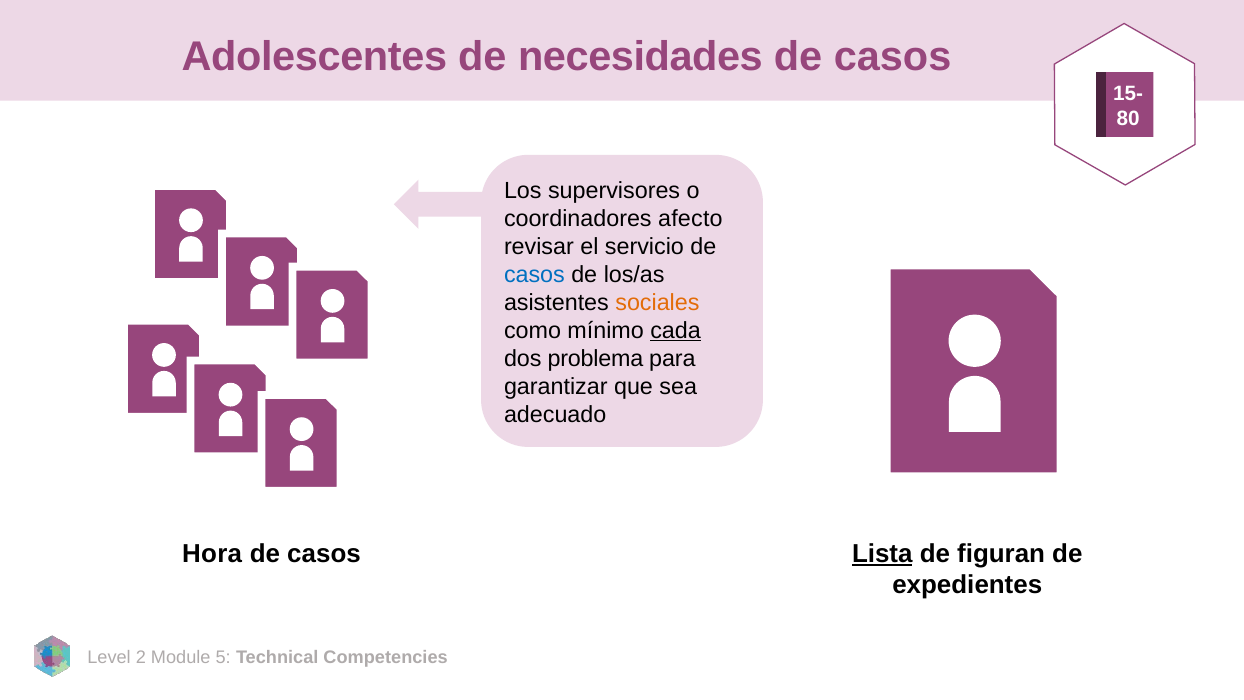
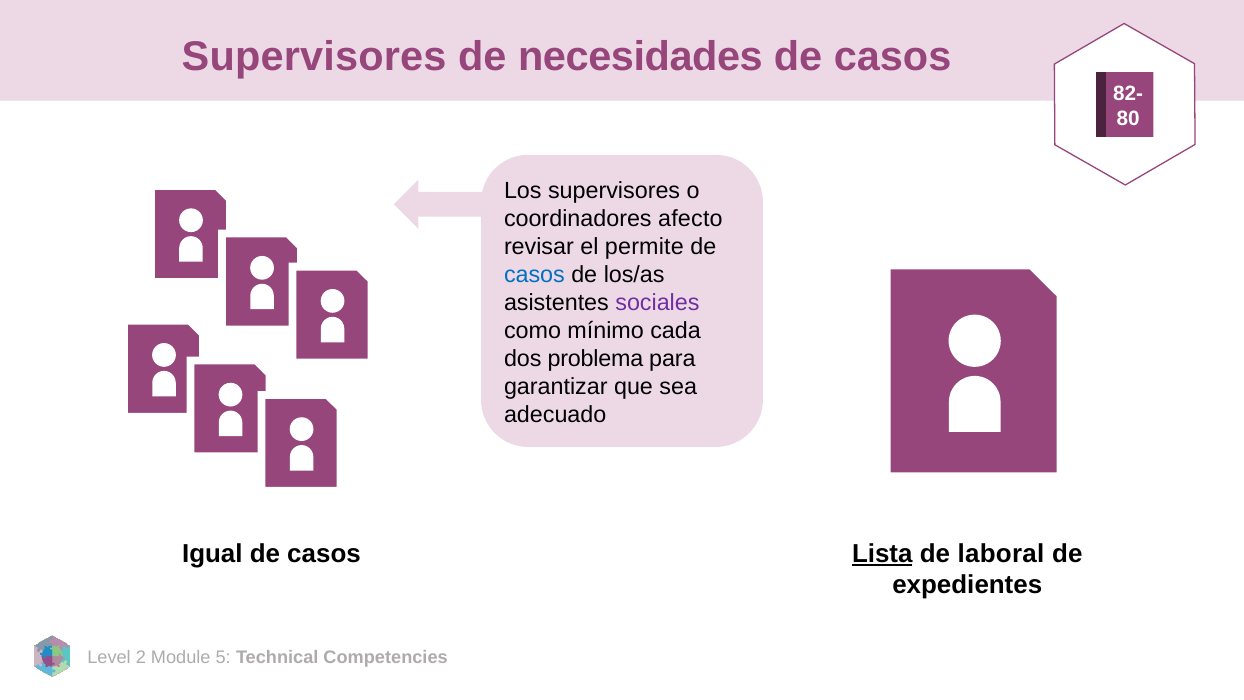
Adolescentes: Adolescentes -> Supervisores (314, 56)
15-: 15- -> 82- (1128, 94)
servicio: servicio -> permite (644, 246)
sociales colour: orange -> purple (657, 302)
cada underline: present -> none (676, 330)
Hora: Hora -> Igual (212, 554)
figuran: figuran -> laboral (1001, 554)
